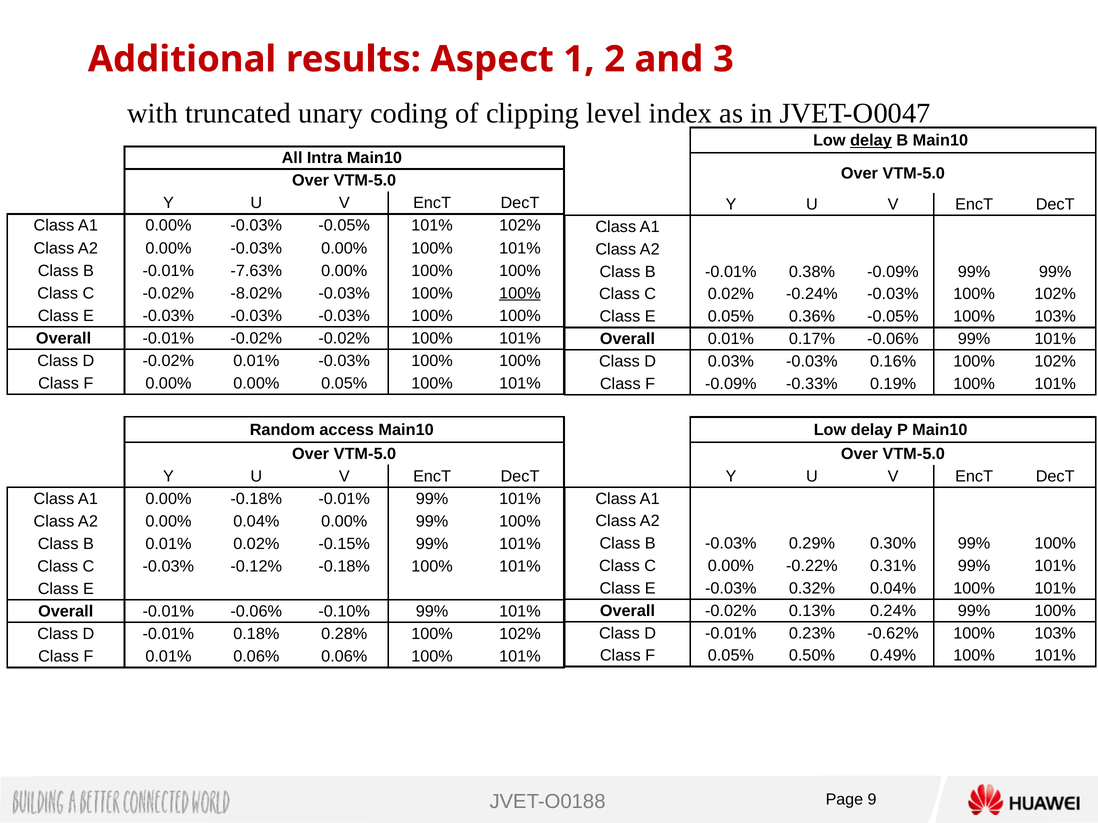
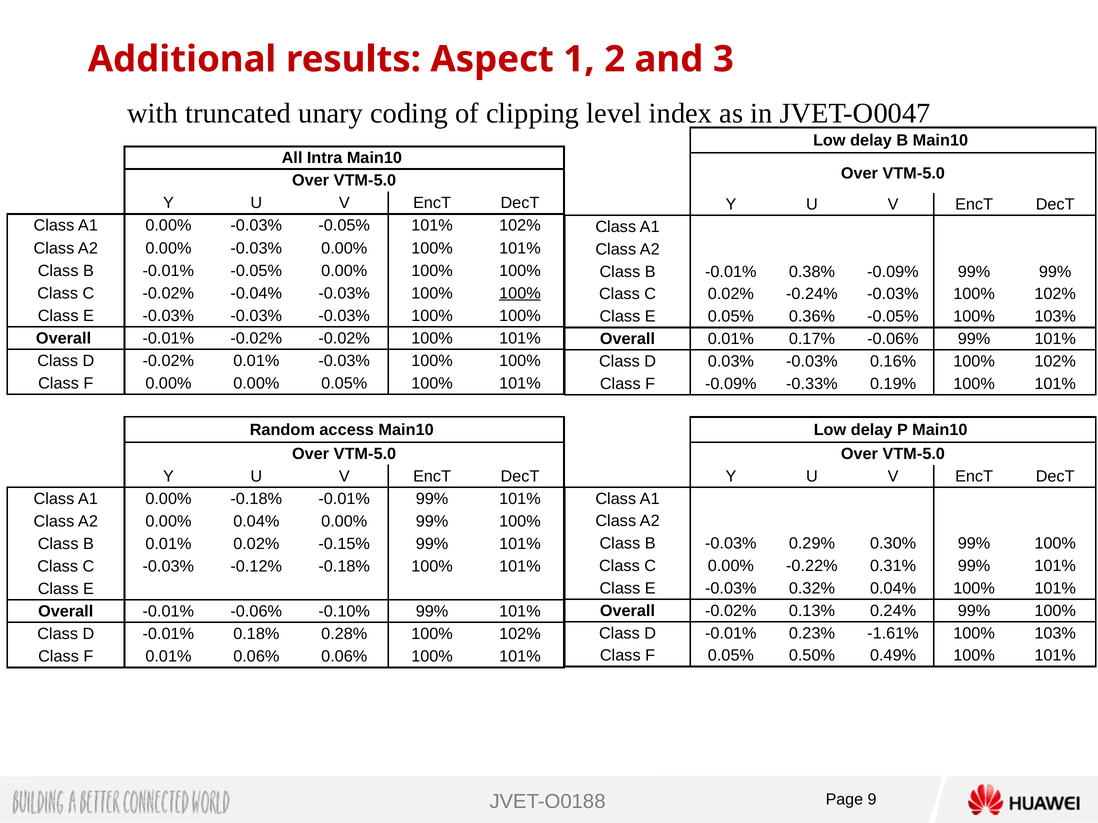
delay underline: present -> none (871, 141)
-0.01% -7.63%: -7.63% -> -0.05% (256, 271)
-8.02%: -8.02% -> -0.04% (256, 293)
-0.62%: -0.62% -> -1.61% (893, 634)
